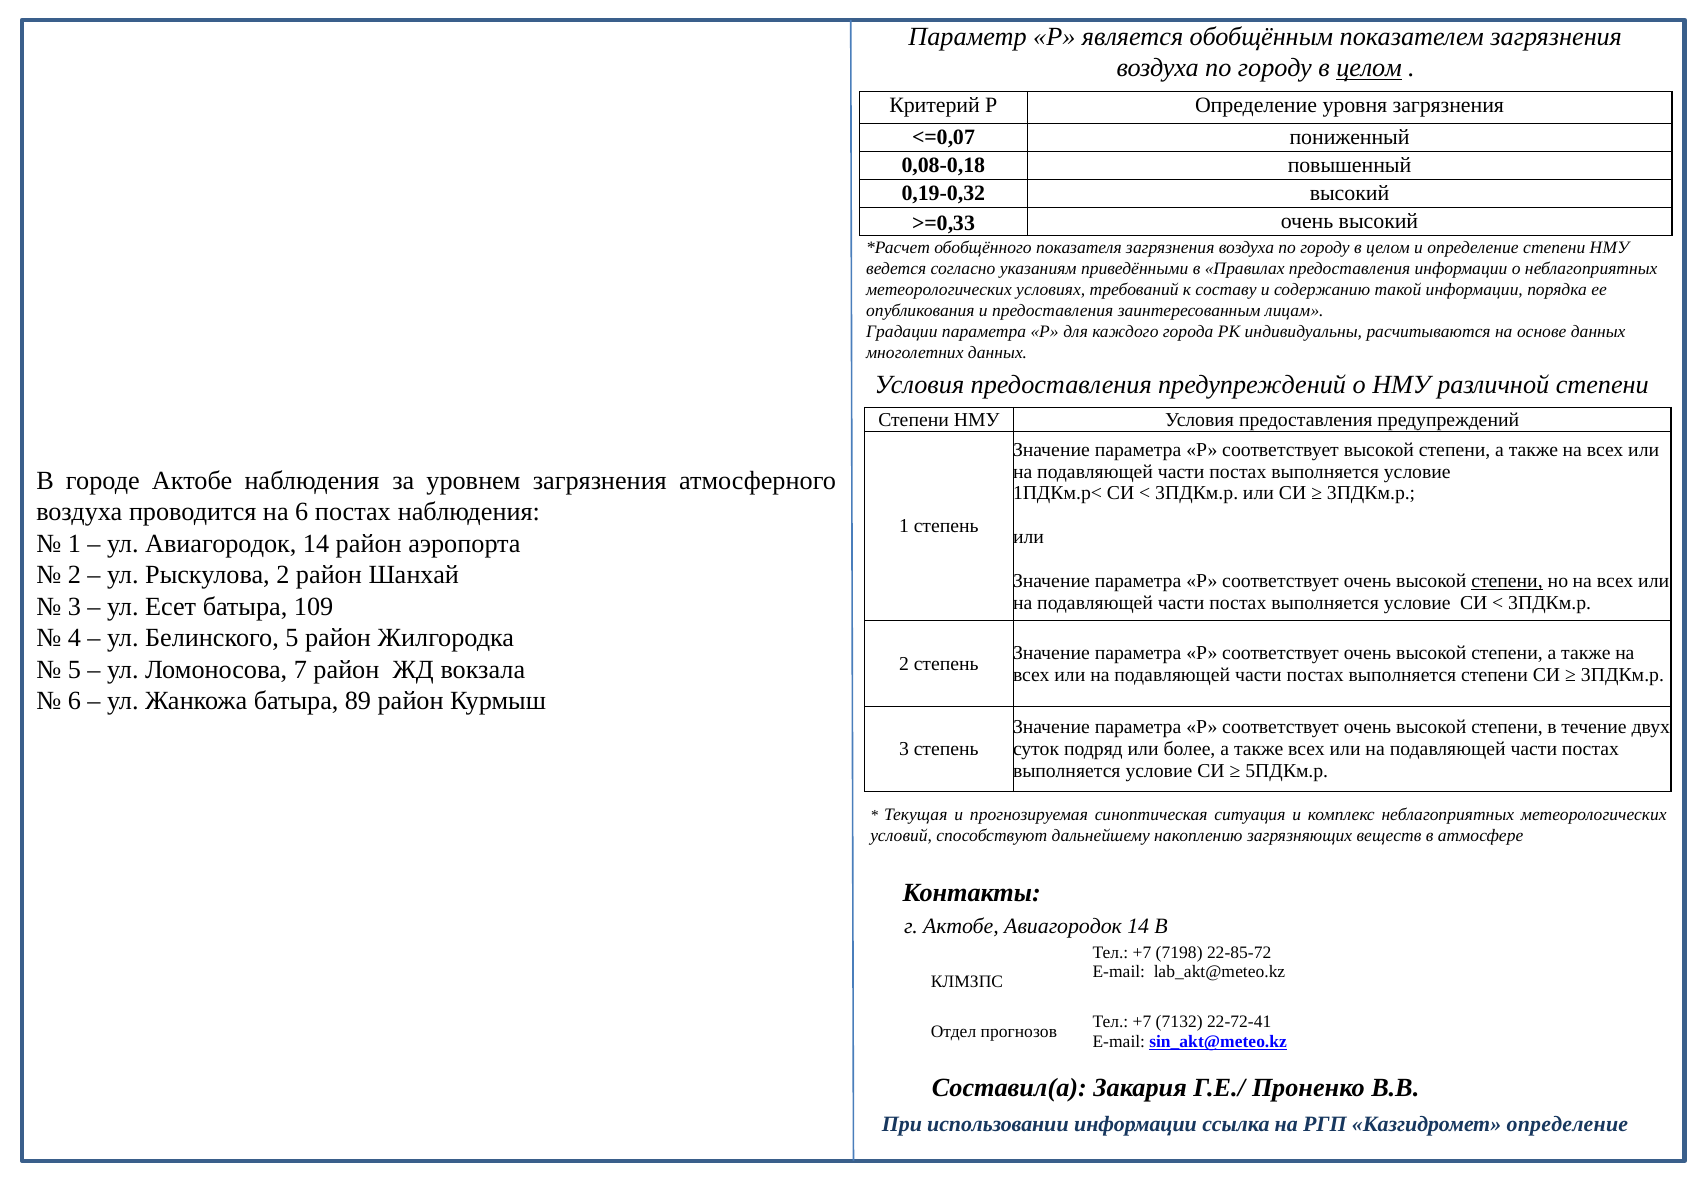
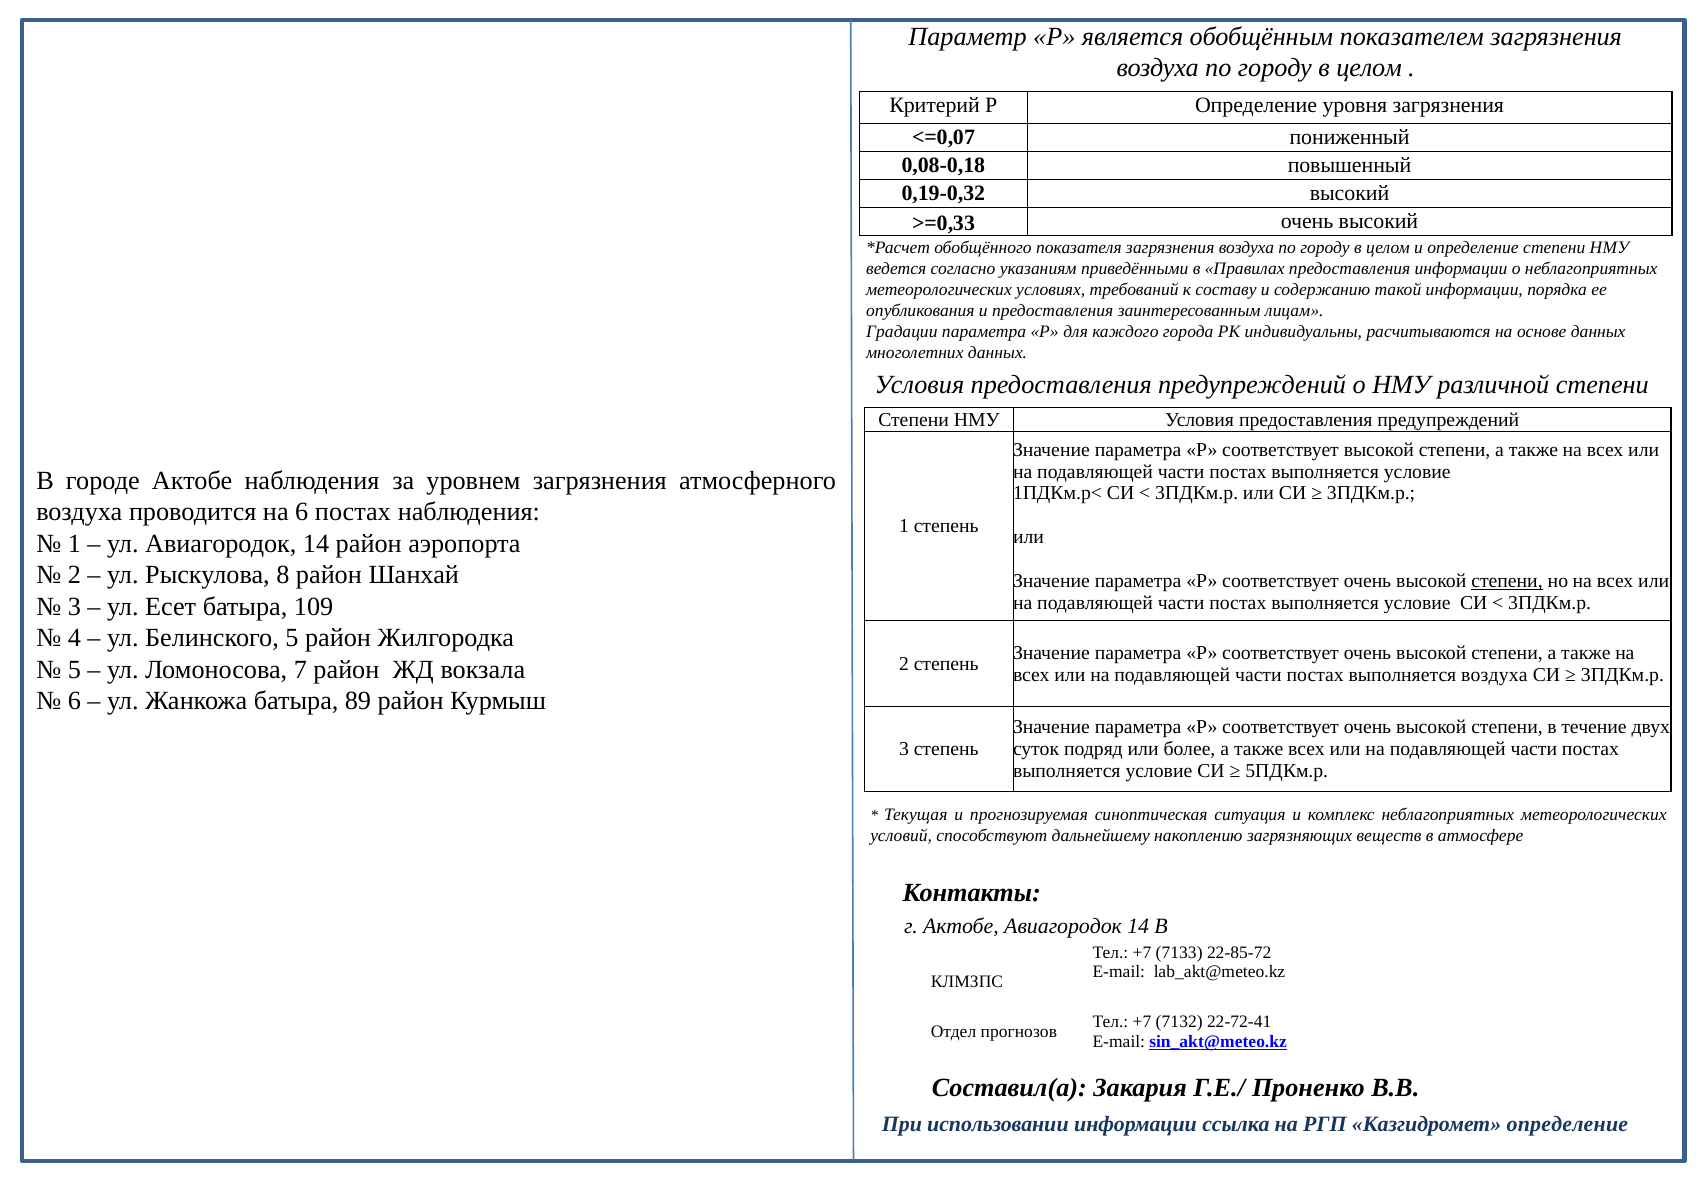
целом underline: present -> none (1369, 68)
Рыскулова 2: 2 -> 8 (283, 575)
выполняется степени: степени -> воздуха (1494, 675)
7198: 7198 -> 7133 (1179, 953)
